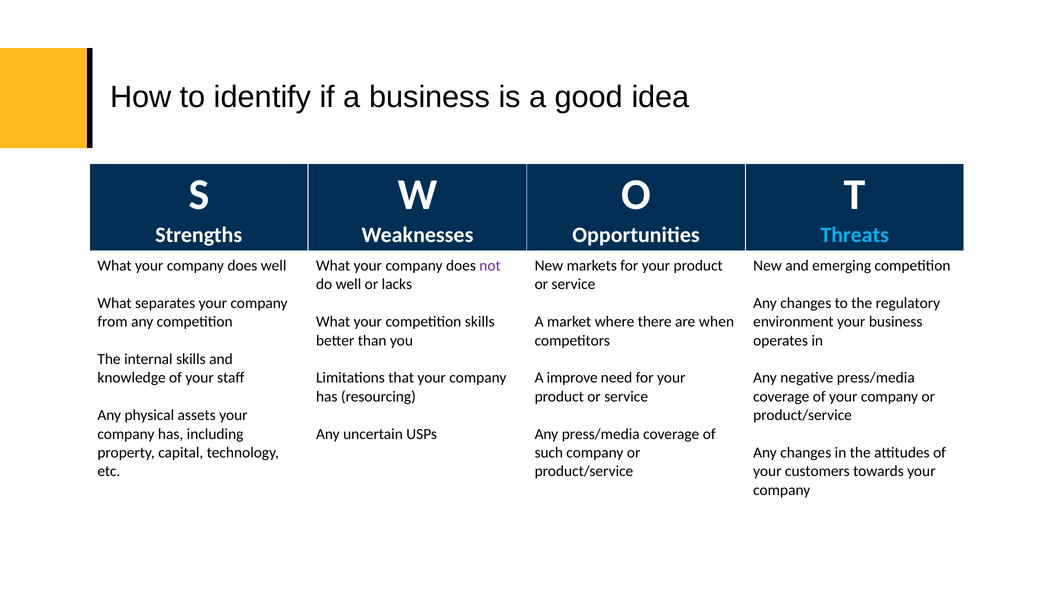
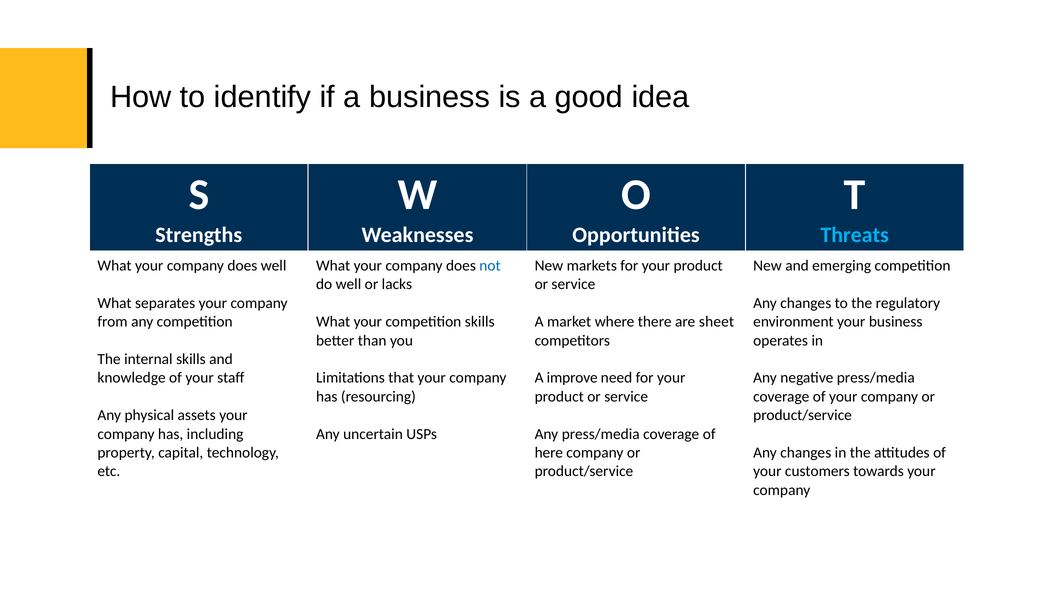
not colour: purple -> blue (490, 266)
are when: when -> sheet (717, 322)
such: such -> here (549, 453)
